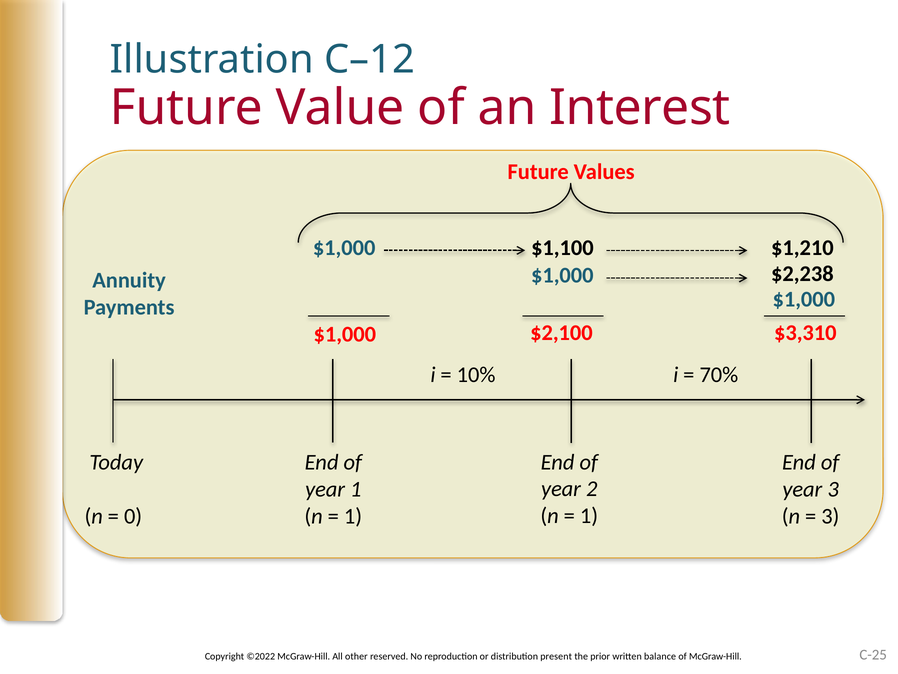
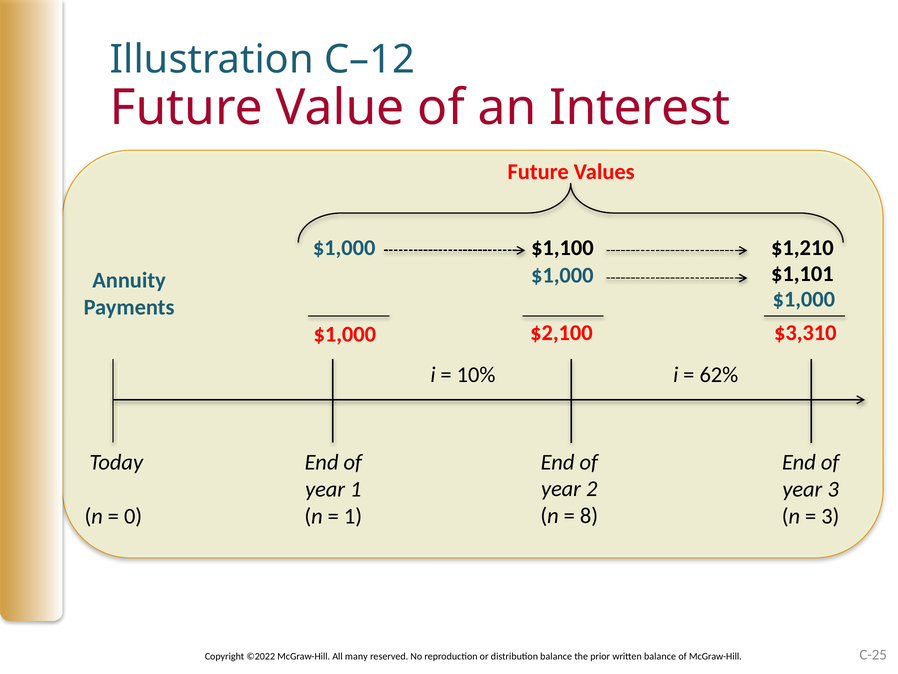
$2,238: $2,238 -> $1,101 (802, 274)
70%: 70% -> 62% (719, 375)
1: 1 -> 8 (589, 516)
other: other -> many (356, 656)
distribution present: present -> balance (556, 656)
